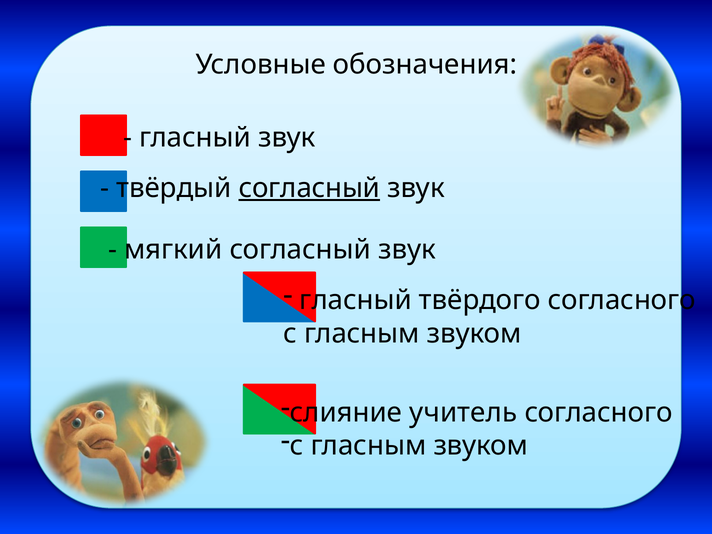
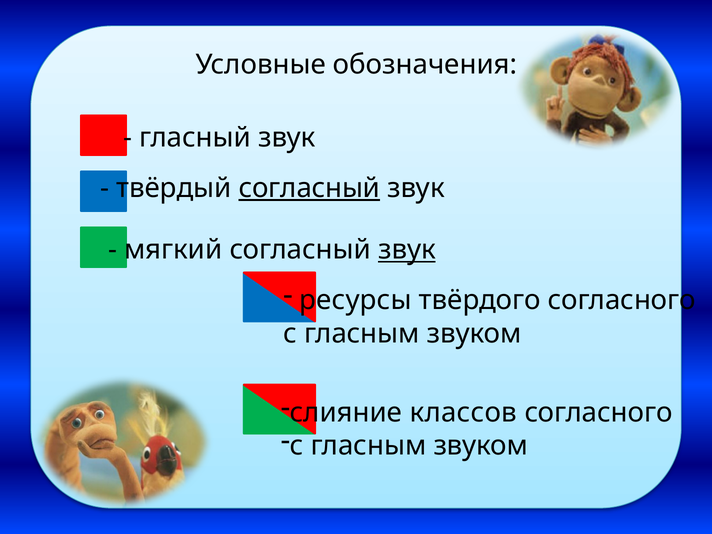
звук underline: none -> present (407, 250)
гласный: гласный -> ресурсы (356, 300)
учитель: учитель -> классов (463, 412)
